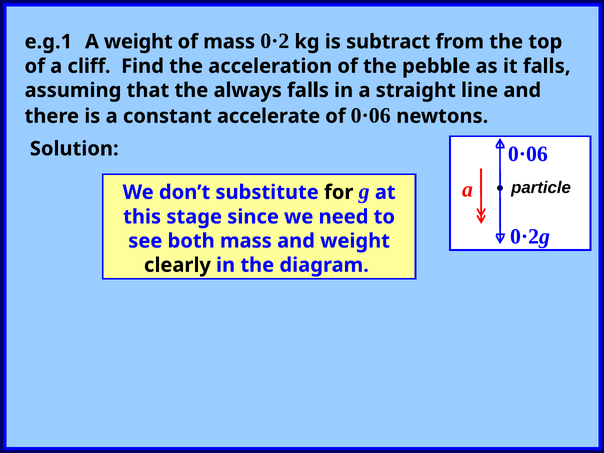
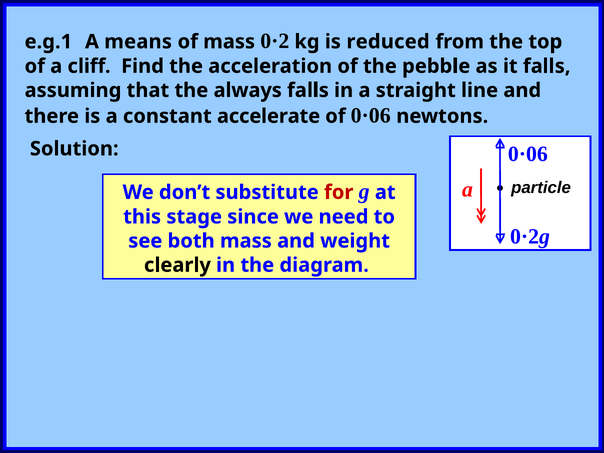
A weight: weight -> means (138, 42)
subtract: subtract -> reduced (388, 42)
for colour: black -> red (339, 192)
